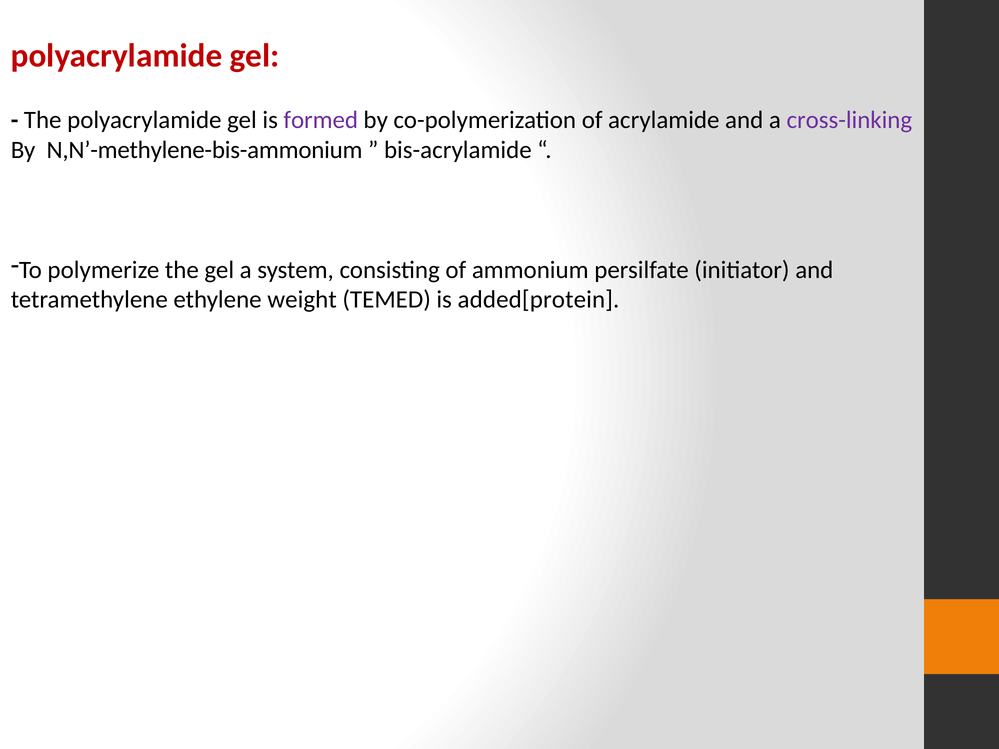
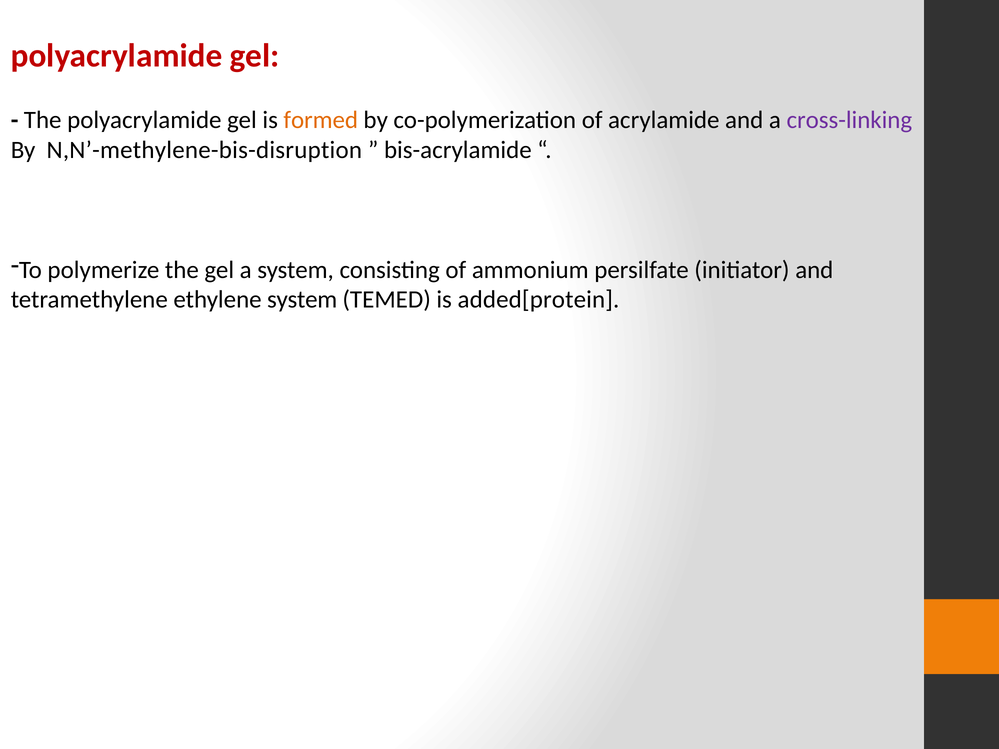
formed colour: purple -> orange (321, 120)
N,N’-methylene-bis-ammonium: N,N’-methylene-bis-ammonium -> N,N’-methylene-bis-disruption (204, 150)
ethylene weight: weight -> system (302, 300)
